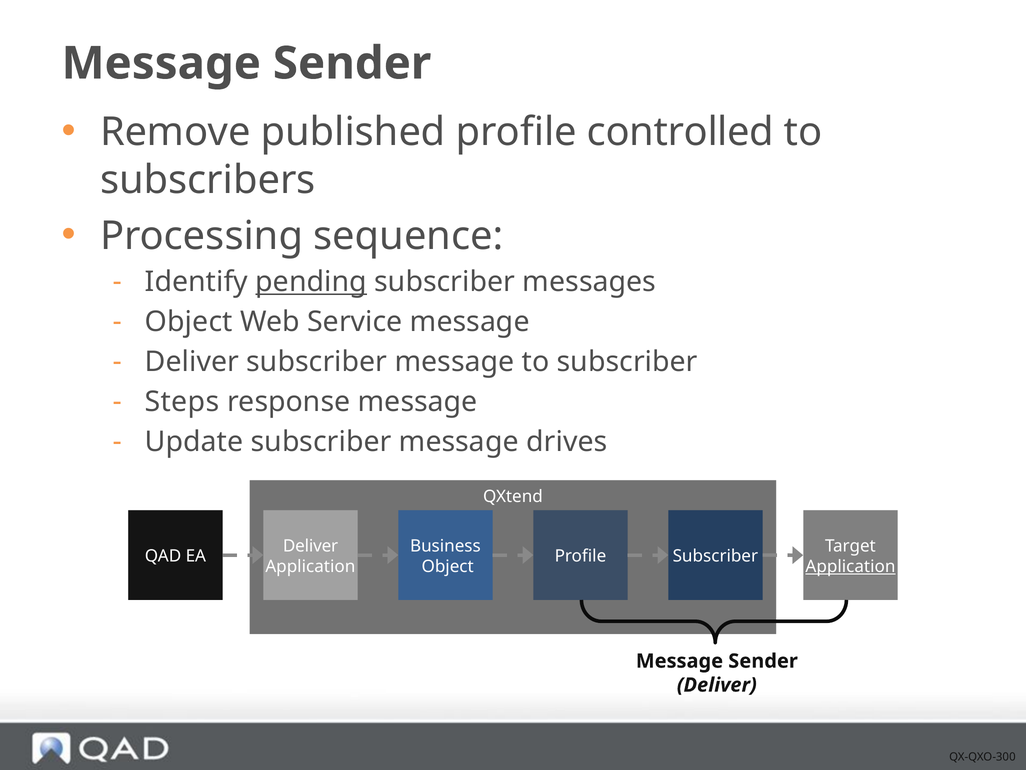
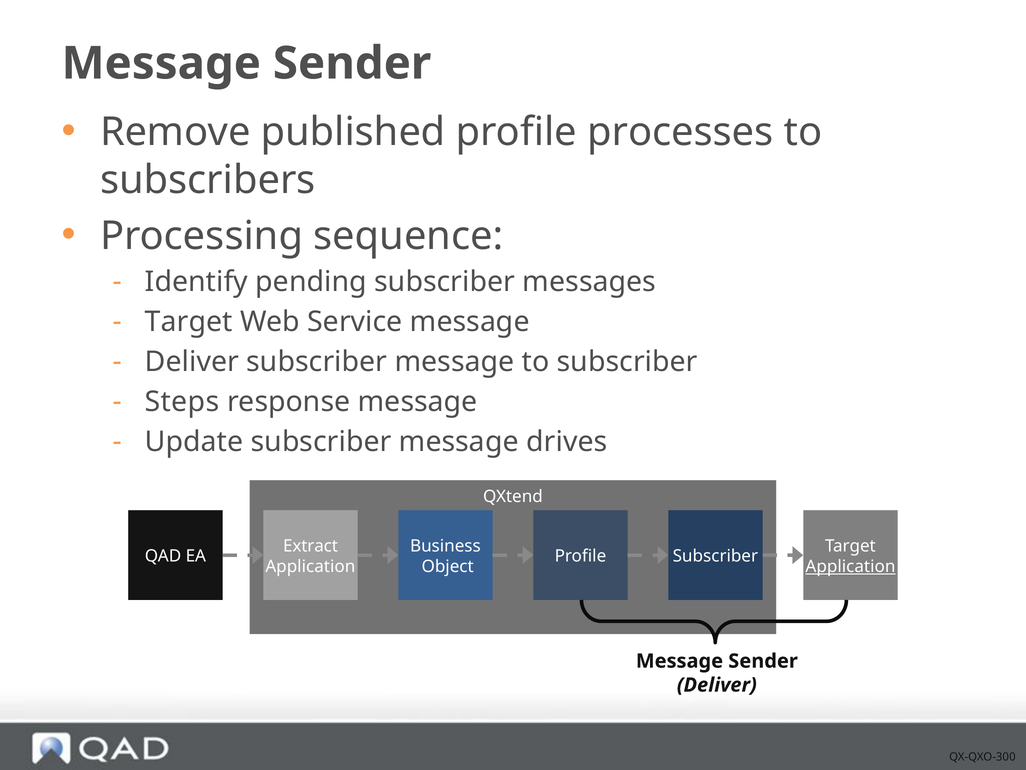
controlled: controlled -> processes (680, 132)
pending underline: present -> none (311, 282)
Object: Object -> Target (189, 322)
Deliver: Deliver -> Extract (311, 546)
